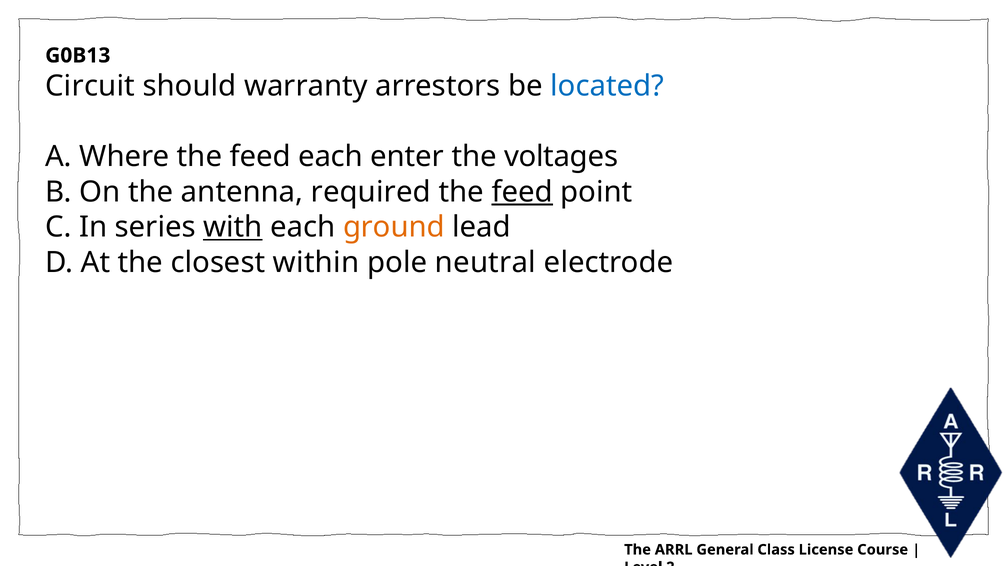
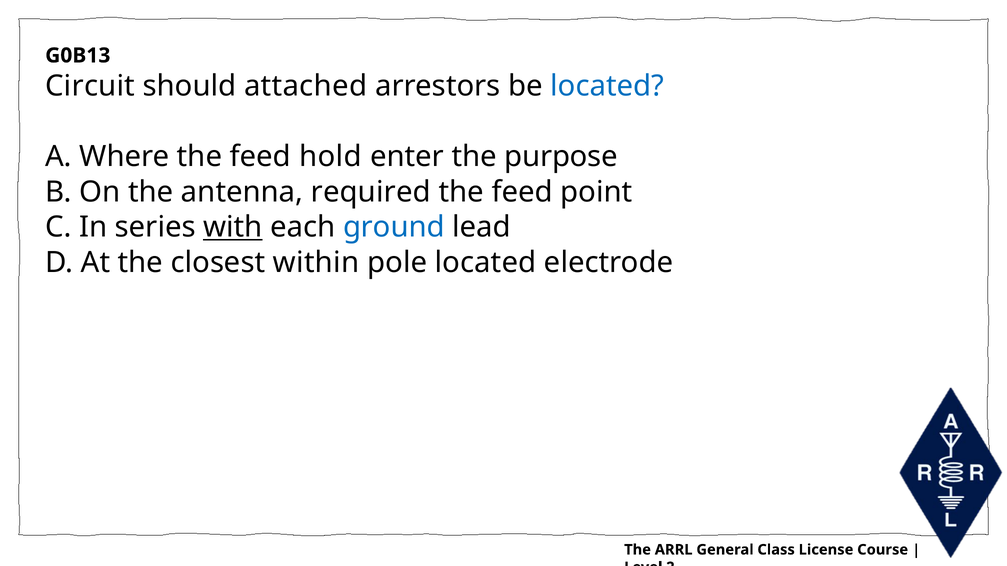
warranty: warranty -> attached (306, 86)
feed each: each -> hold (330, 157)
voltages: voltages -> purpose (561, 157)
feed underline: present -> none (522, 192)
ground colour: orange -> blue (394, 227)
pole neutral: neutral -> located (486, 263)
